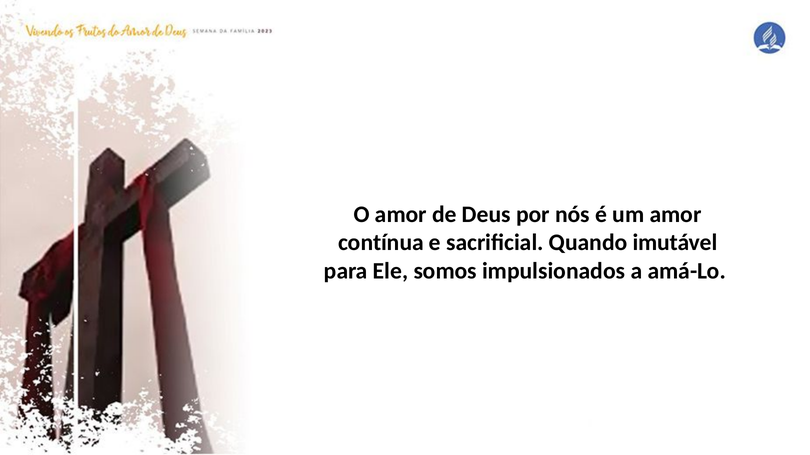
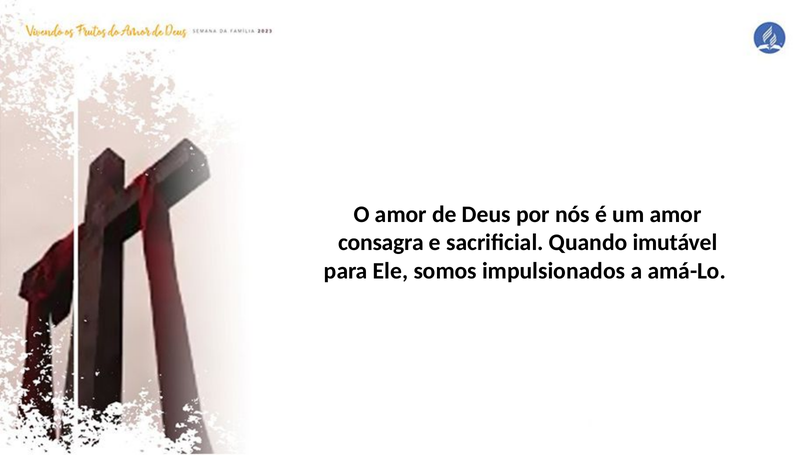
contínua: contínua -> consagra (381, 243)
